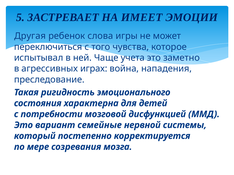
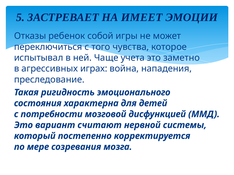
Другая: Другая -> Отказы (30, 36)
слова: слова -> собой (100, 36)
семейные: семейные -> считают (100, 125)
